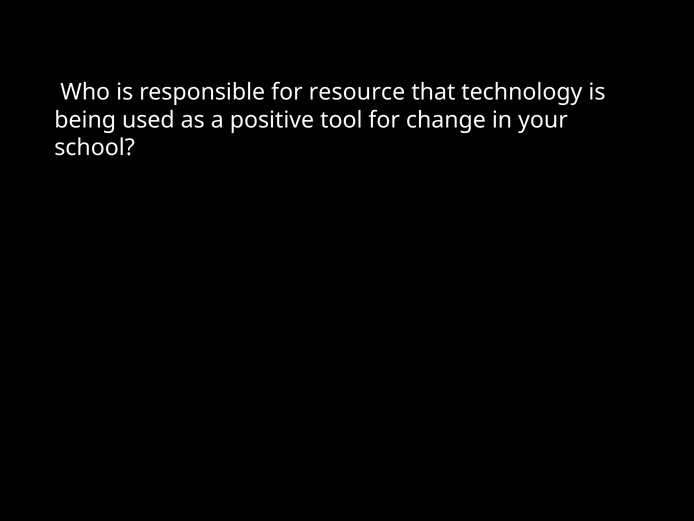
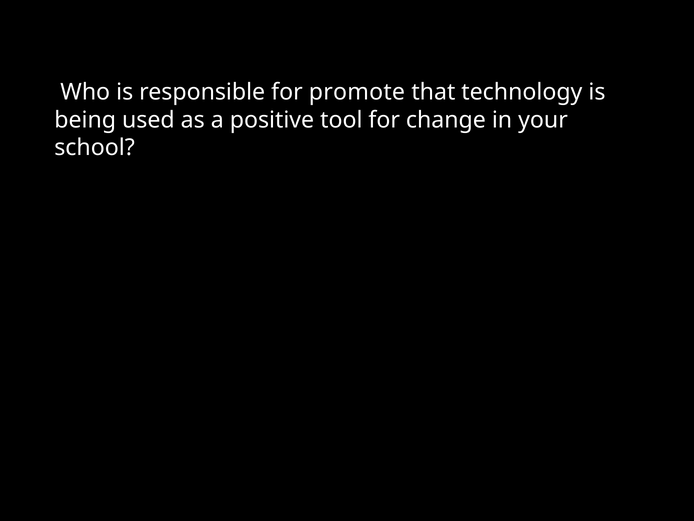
resource: resource -> promote (357, 92)
